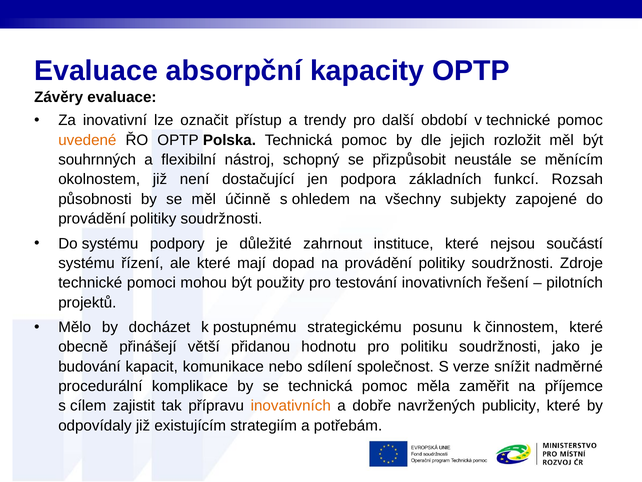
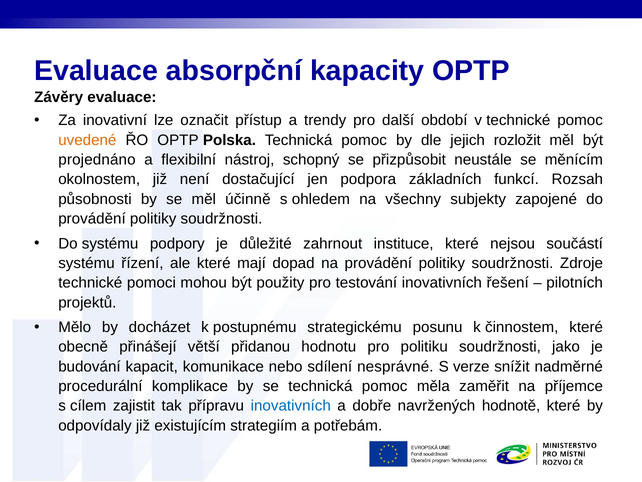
souhrnných: souhrnných -> projednáno (97, 160)
společnost: společnost -> nesprávné (395, 366)
inovativních colour: orange -> blue (291, 406)
publicity: publicity -> hodnotě (511, 406)
